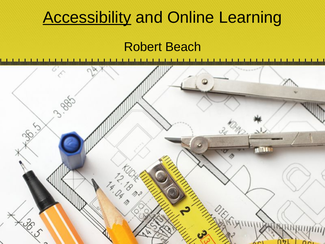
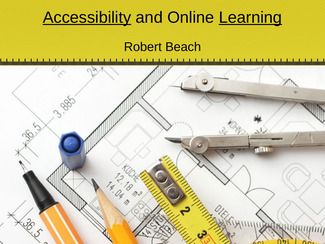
Learning underline: none -> present (250, 17)
